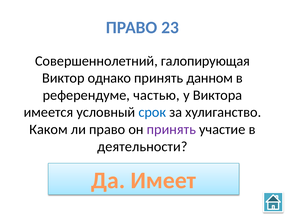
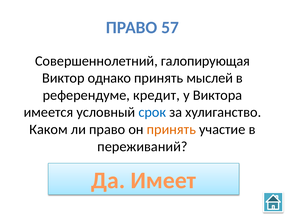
23: 23 -> 57 (170, 28)
данном: данном -> мыслей (210, 78)
частью: частью -> кредит (157, 95)
принять colour: purple -> orange (171, 129)
деятельности: деятельности -> переживаний (142, 146)
